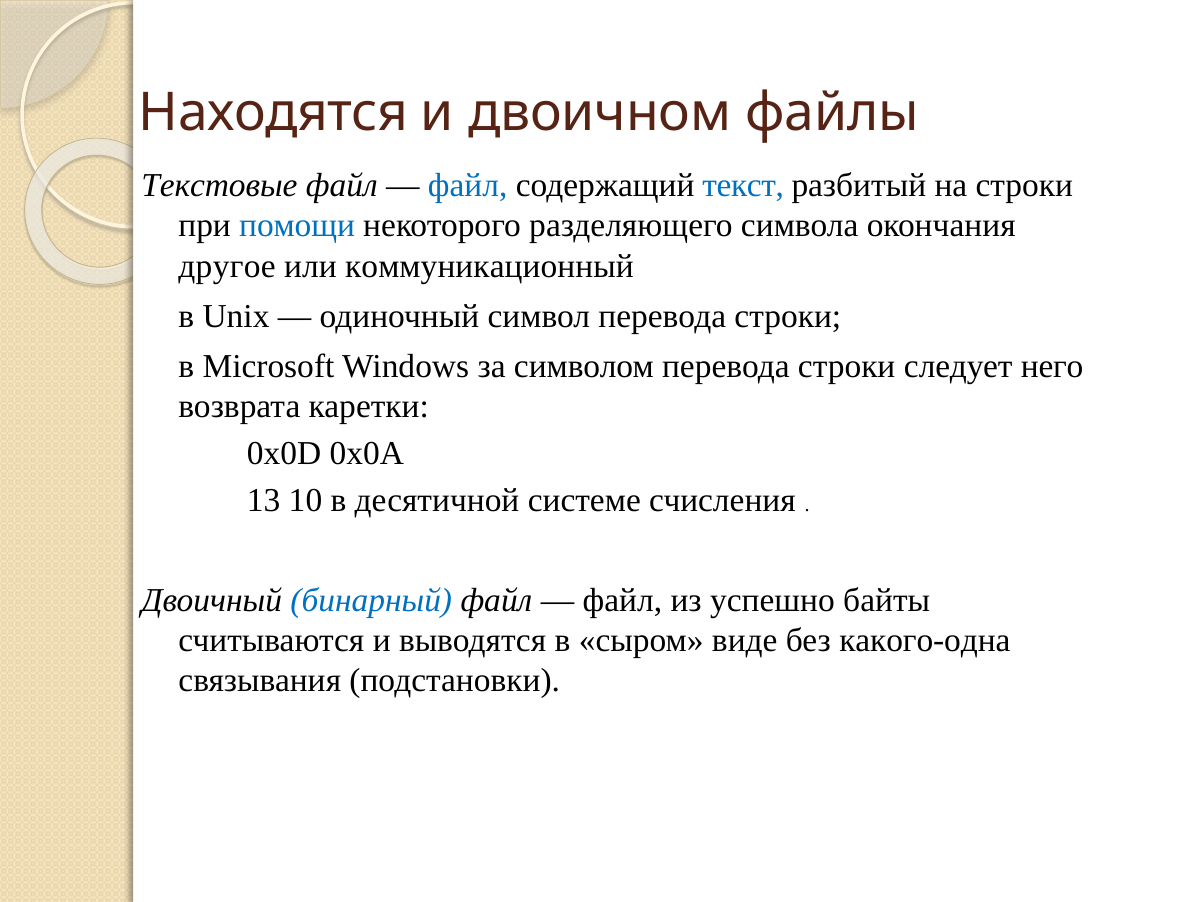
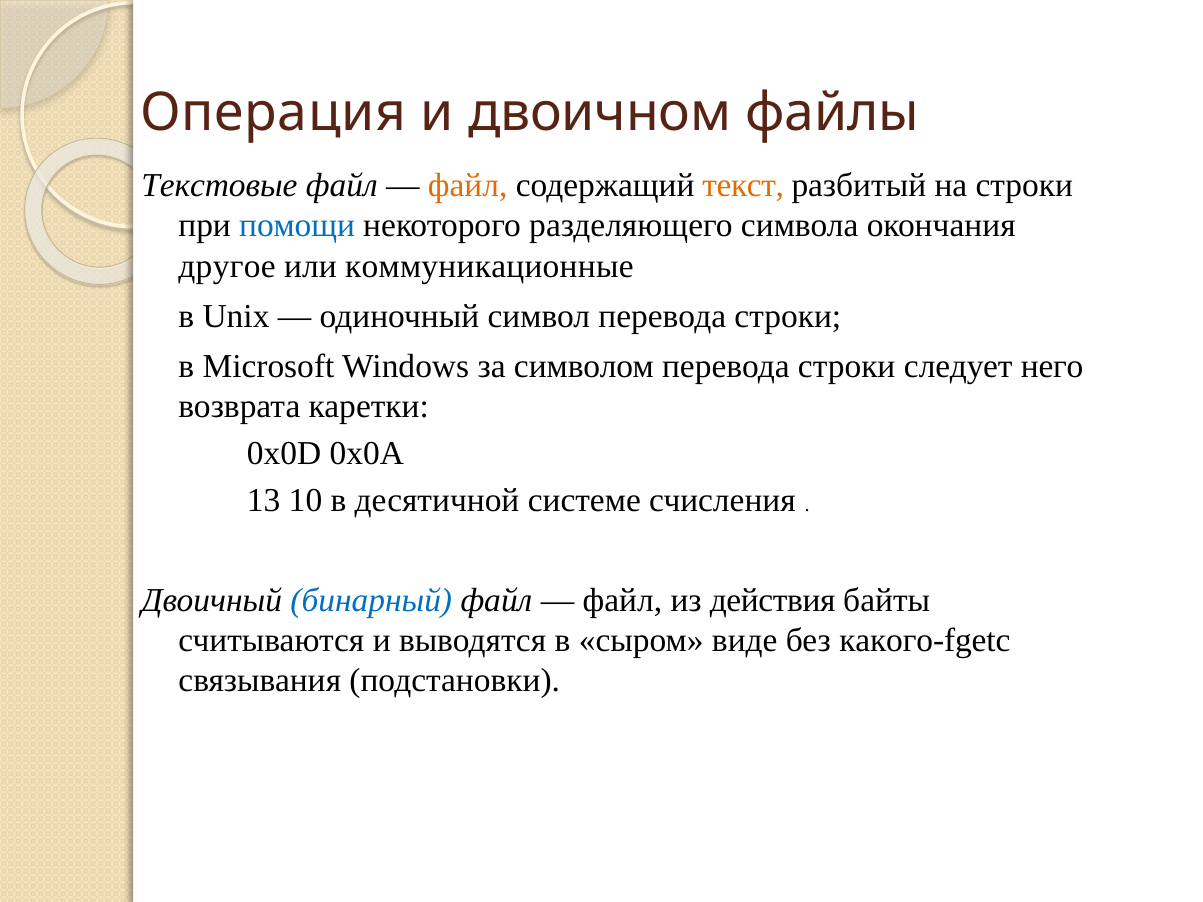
Находятся: Находятся -> Операция (273, 113)
файл colour: blue -> orange (468, 186)
текст colour: blue -> orange (743, 186)
коммуникационный: коммуникационный -> коммуникационные (489, 266)
успешно: успешно -> действия (773, 600)
какого-одна: какого-одна -> какого-fgetc (925, 641)
